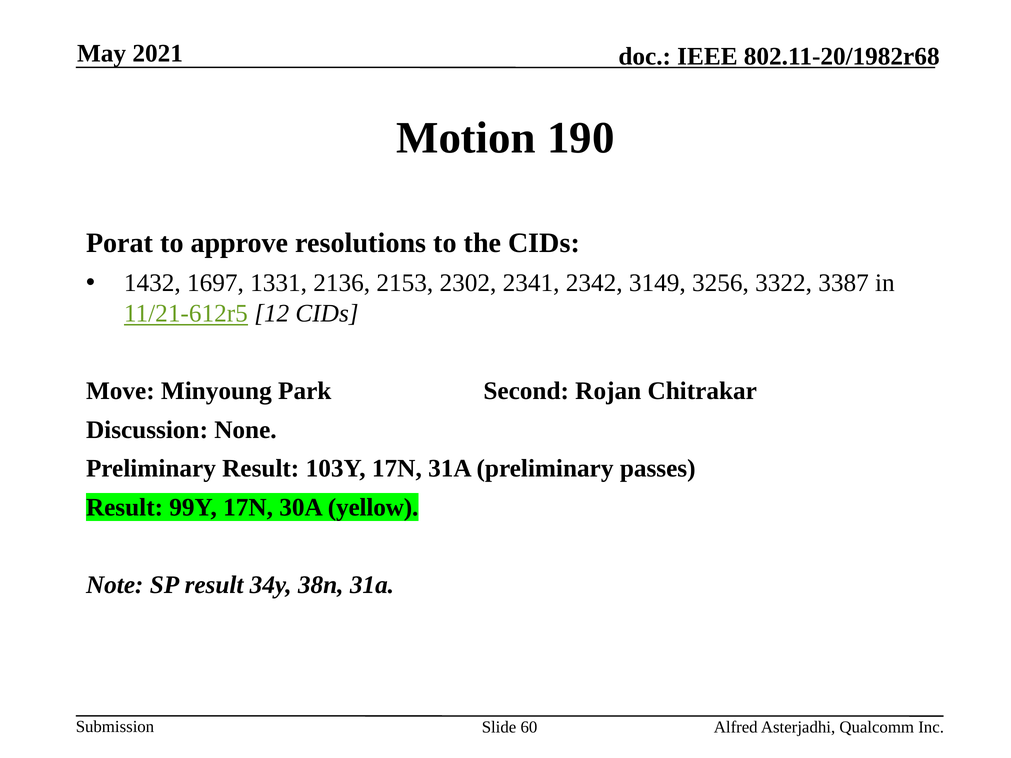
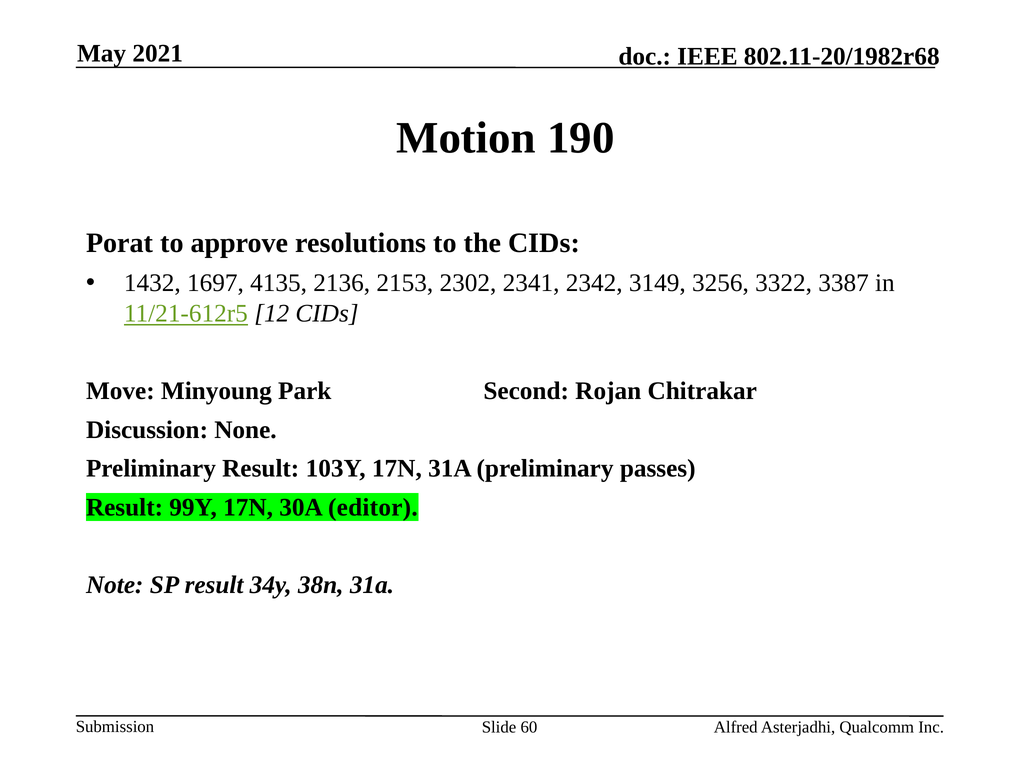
1331: 1331 -> 4135 (279, 283)
yellow: yellow -> editor (373, 507)
